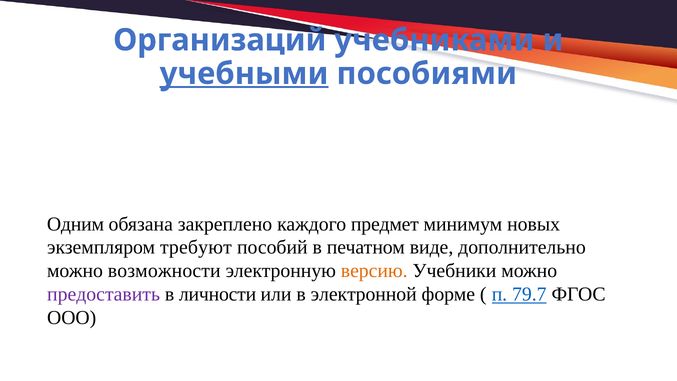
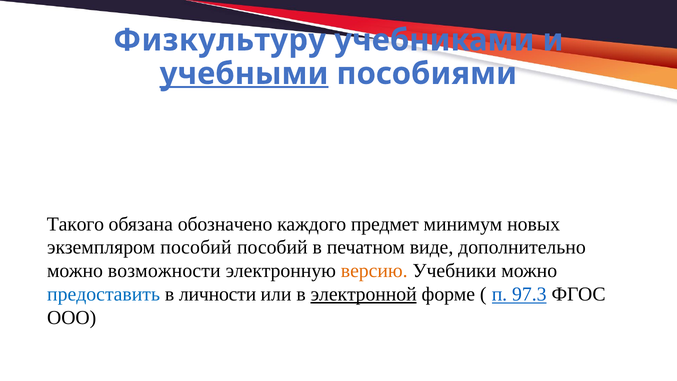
Организаций: Организаций -> Физкультуру (220, 40)
Одним: Одним -> Такого (75, 224)
закреплено: закреплено -> обозначено (225, 224)
экземпляром требуют: требуют -> пособий (196, 247)
предоставить colour: purple -> blue (104, 294)
электронной underline: none -> present (364, 294)
79.7: 79.7 -> 97.3 (529, 294)
